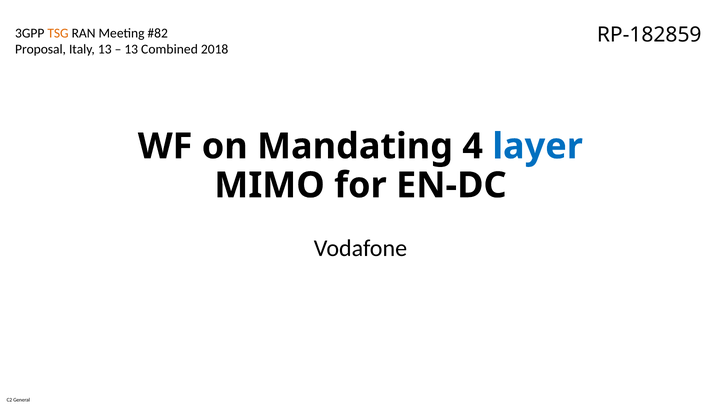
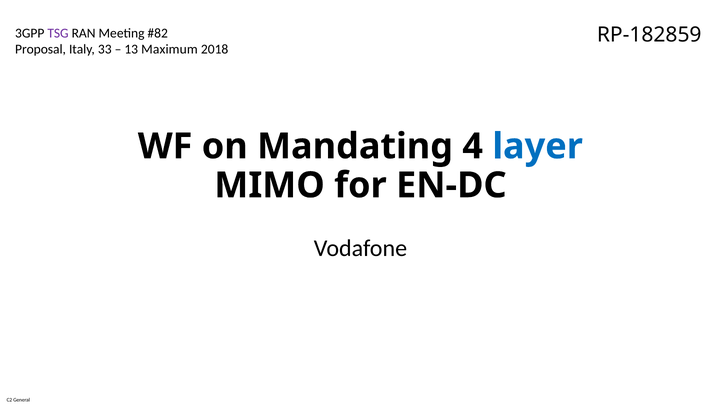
TSG colour: orange -> purple (58, 33)
Italy 13: 13 -> 33 (105, 49)
Combined: Combined -> Maximum (169, 49)
